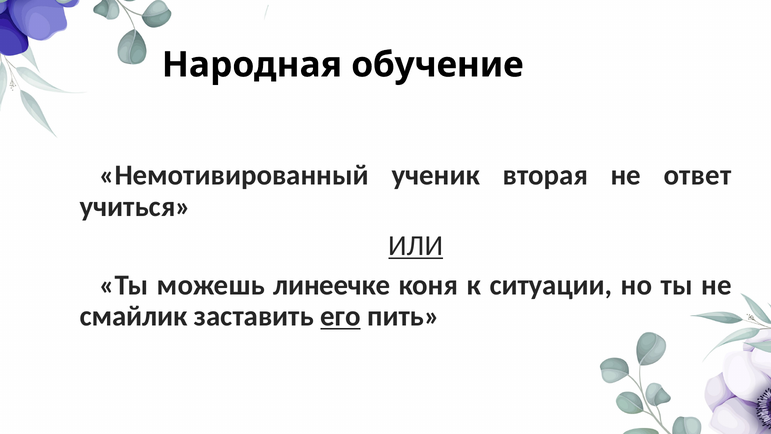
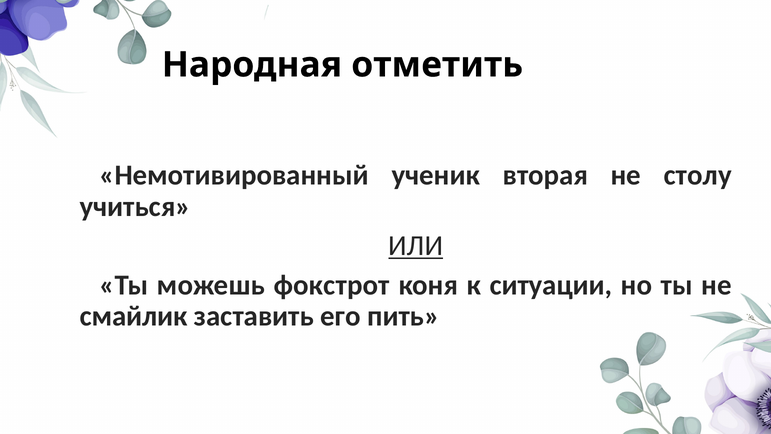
обучение: обучение -> отметить (437, 65)
ответ: ответ -> столу (698, 175)
линеечке: линеечке -> фокстрот (332, 285)
его underline: present -> none (341, 316)
